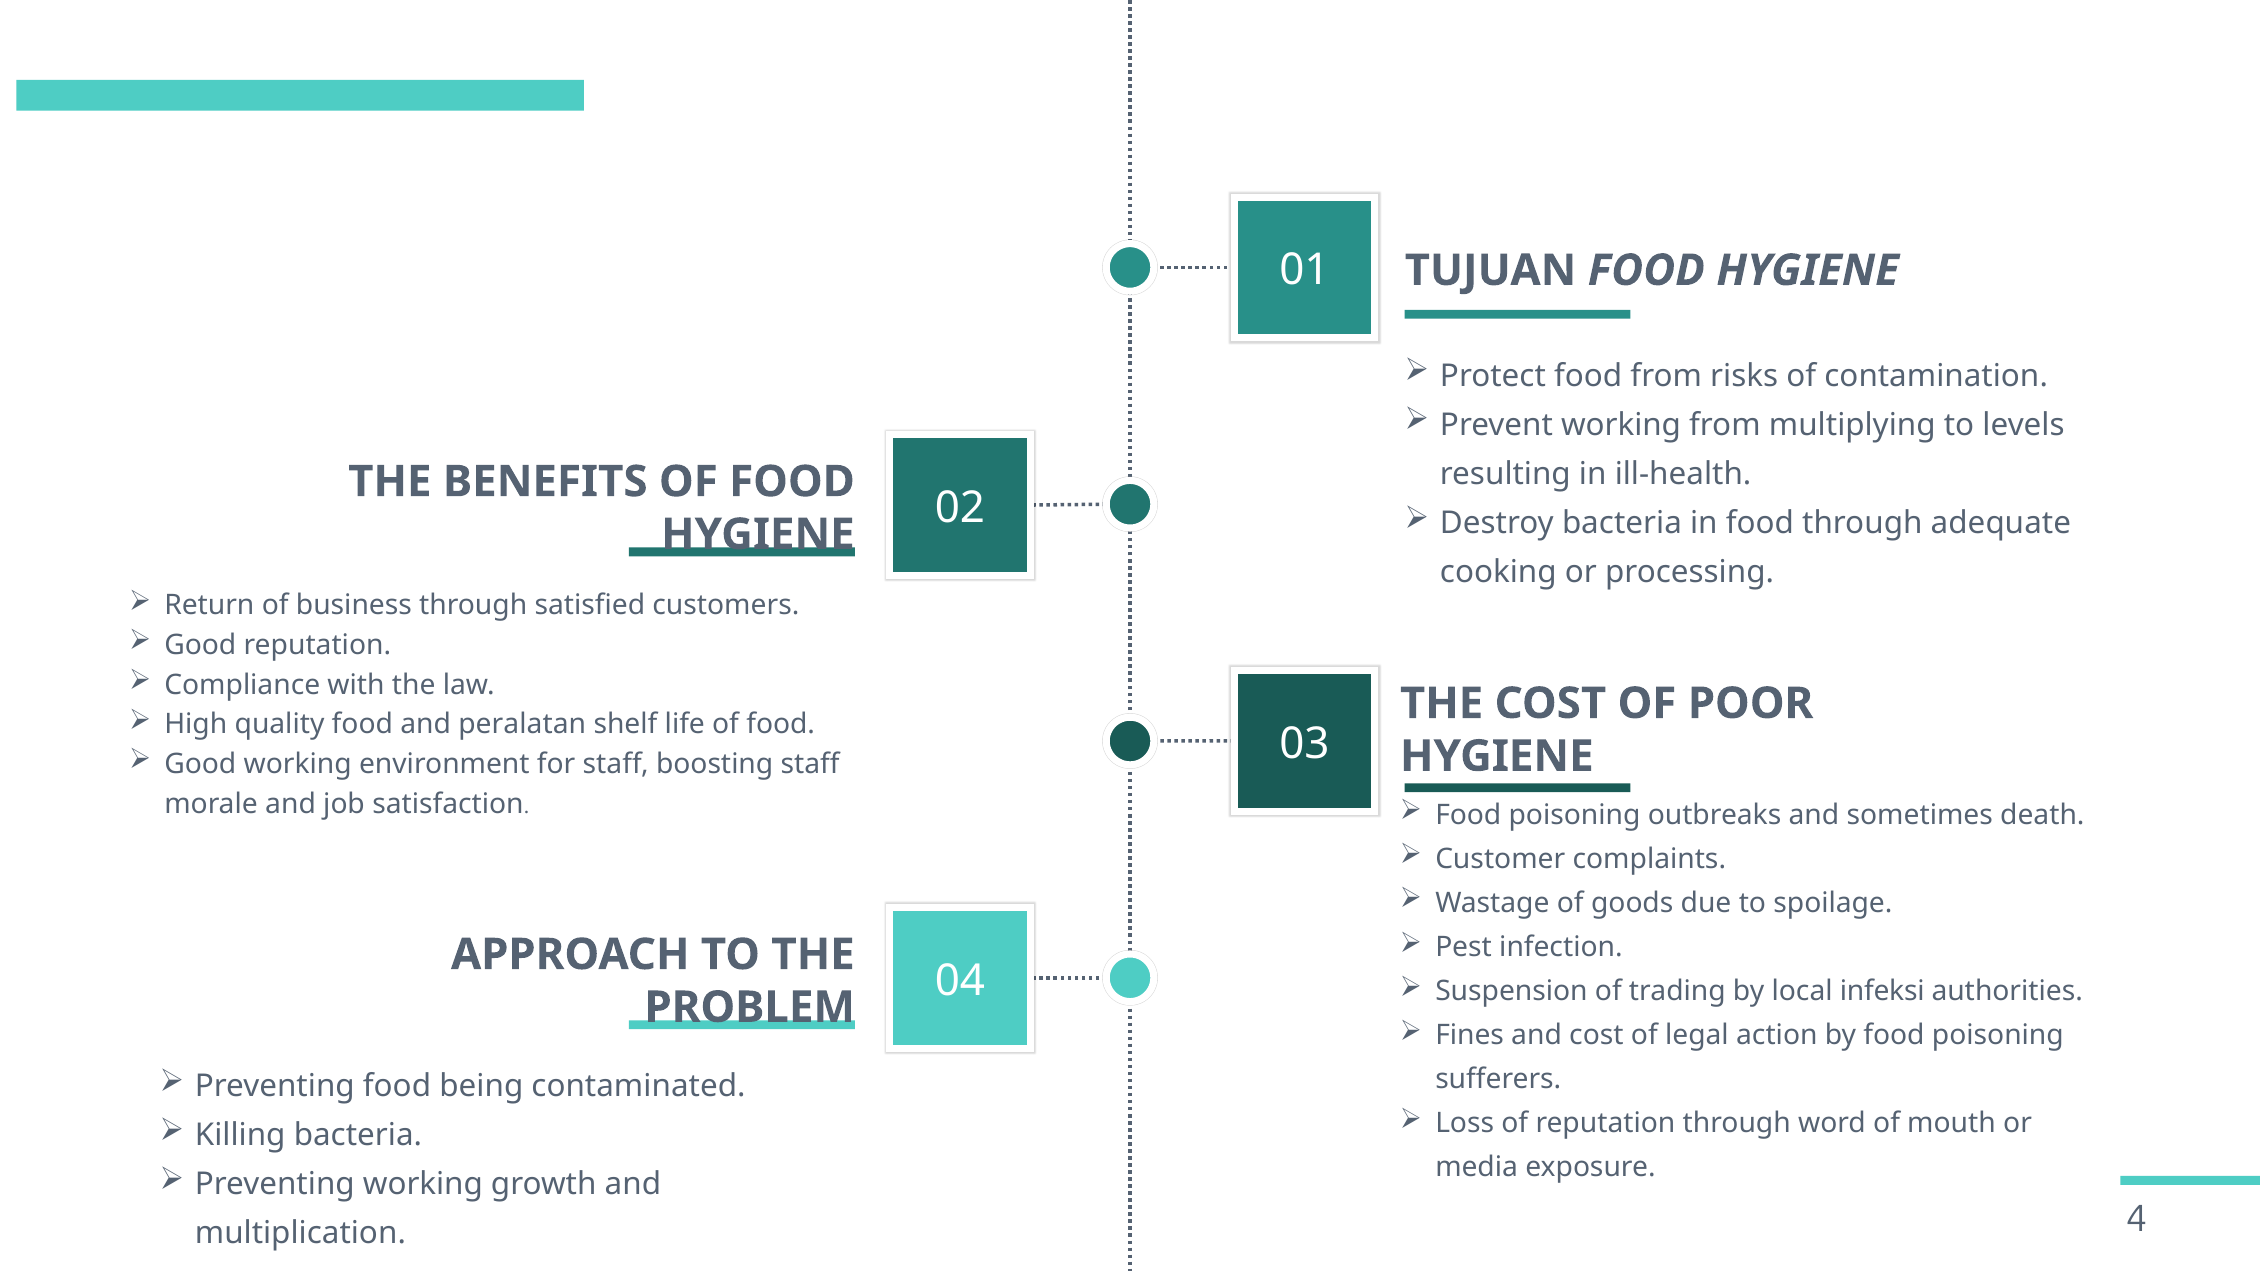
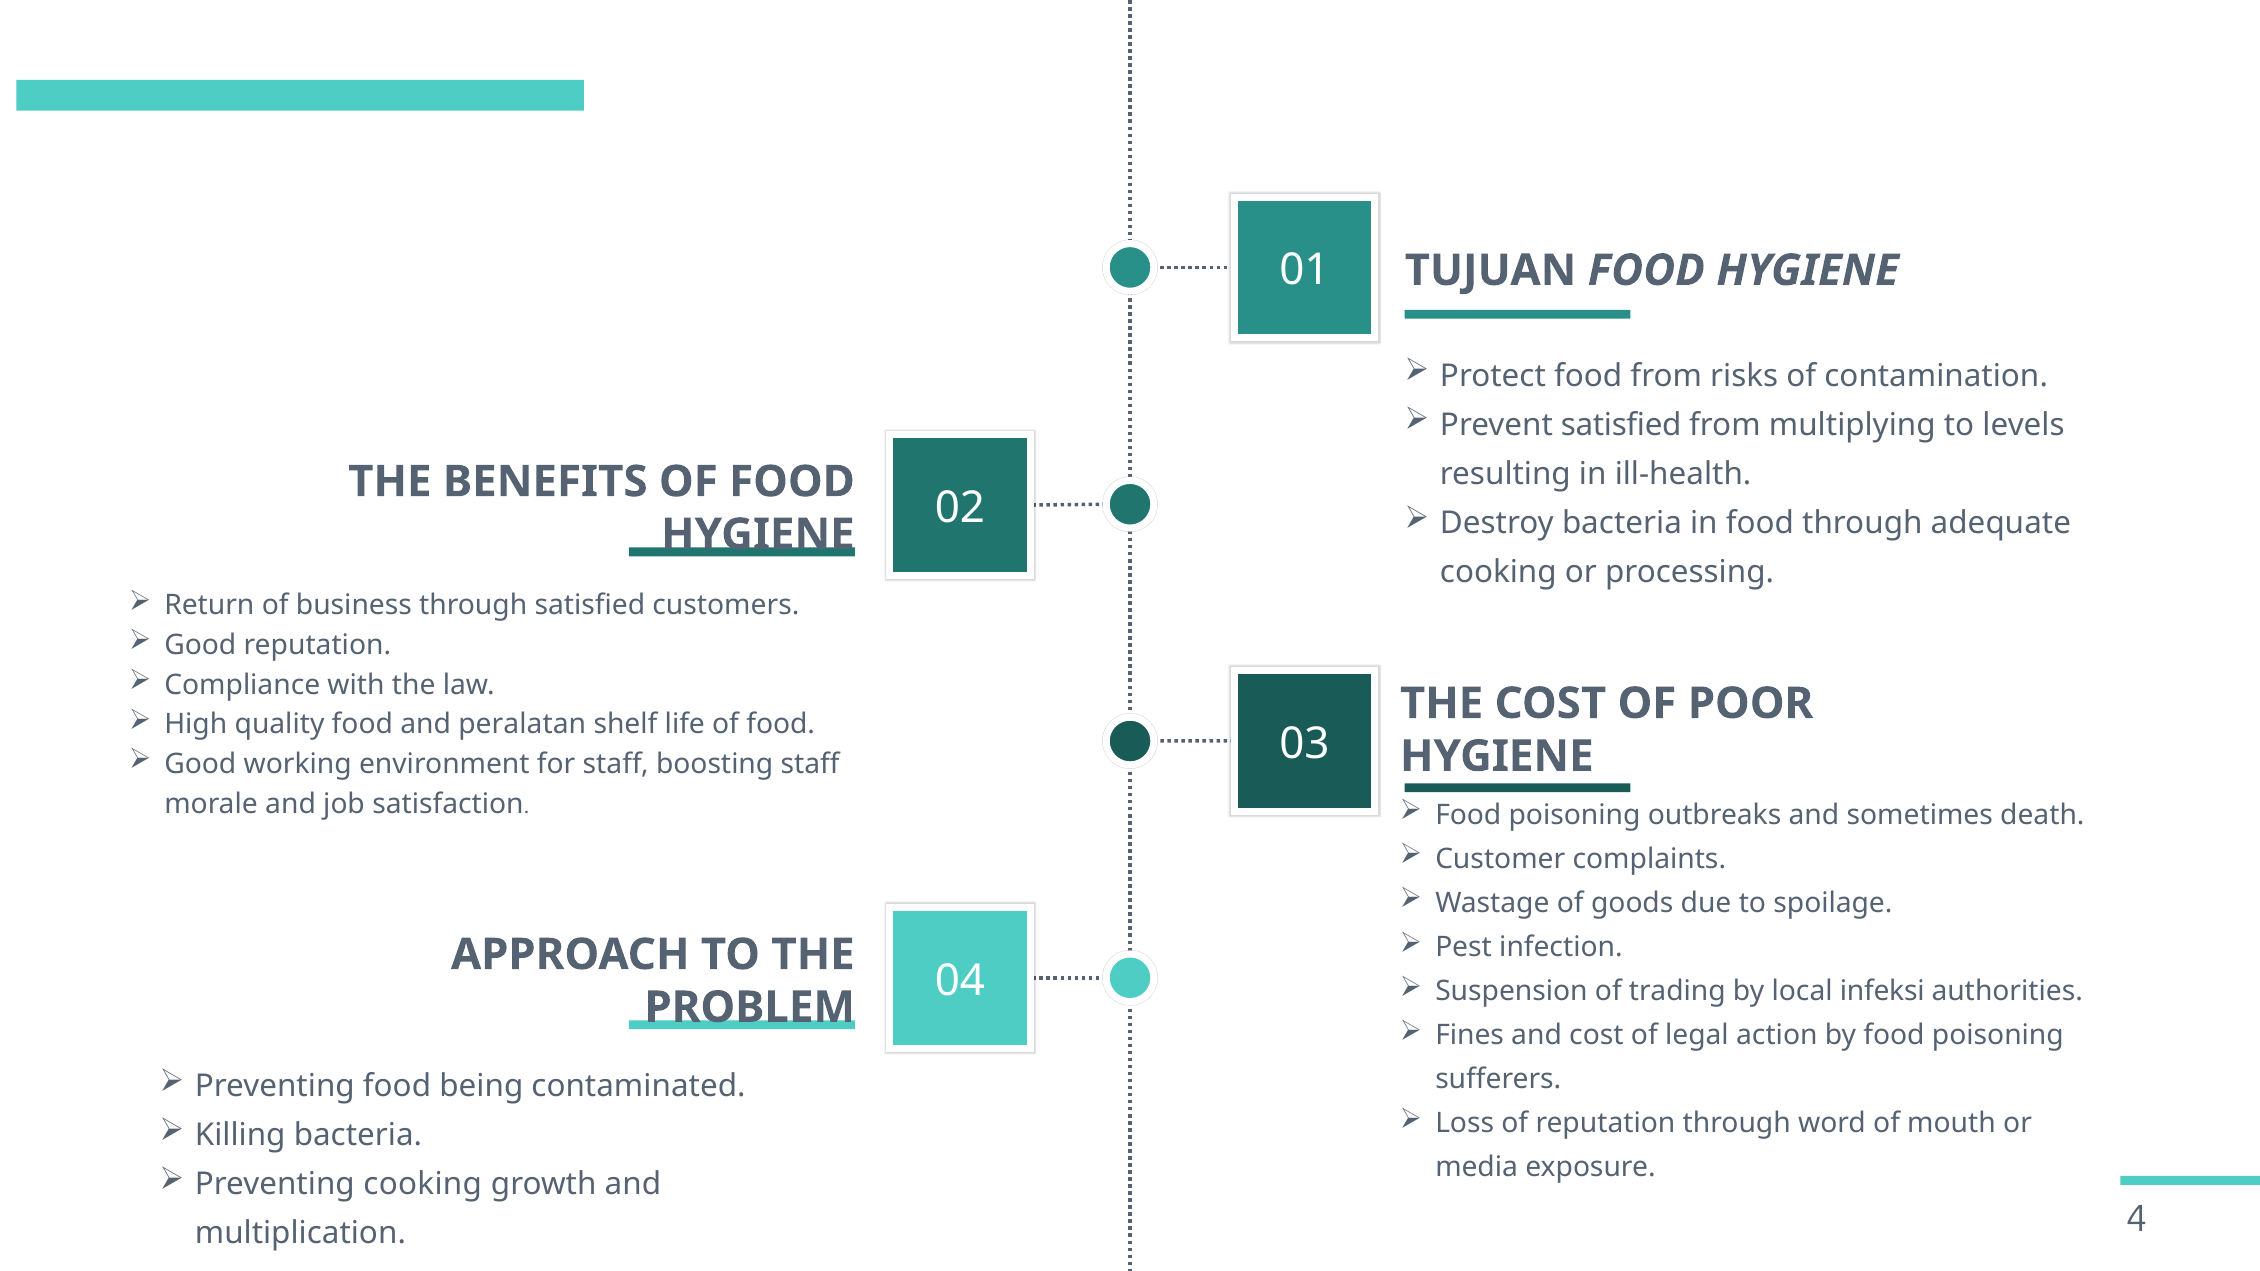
Prevent working: working -> satisfied (1621, 425)
Preventing working: working -> cooking (423, 1184)
